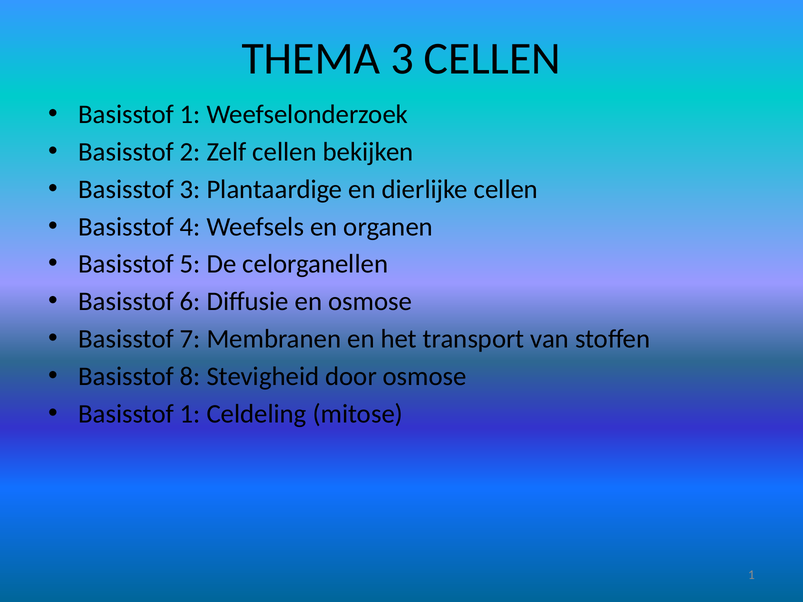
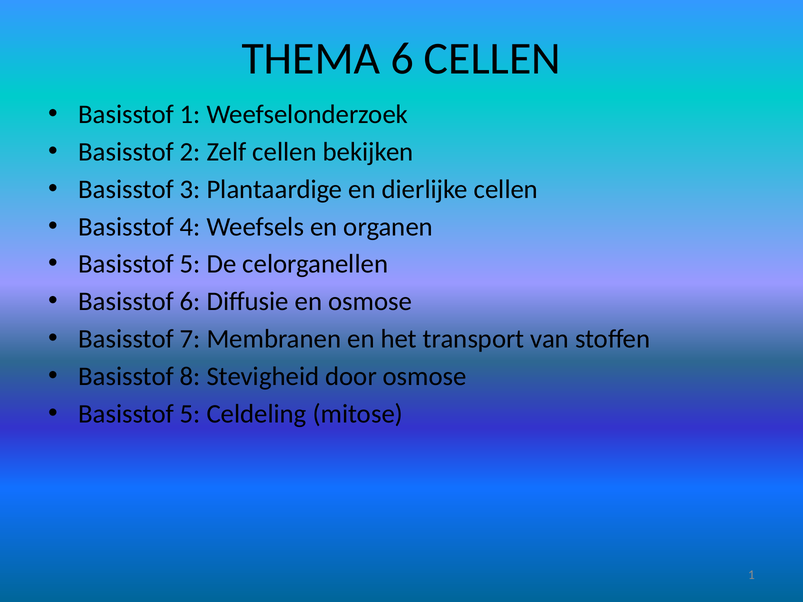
THEMA 3: 3 -> 6 (402, 59)
1: 1 -> 5 (190, 414)
